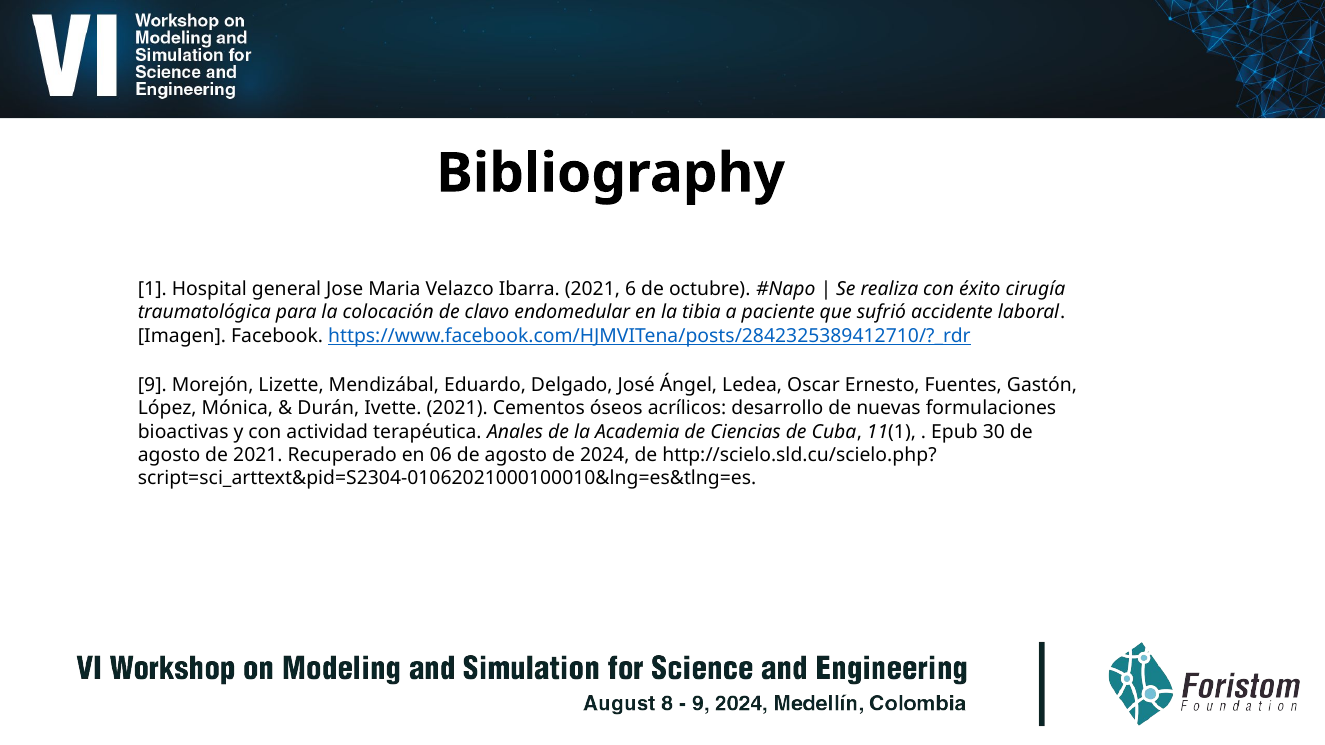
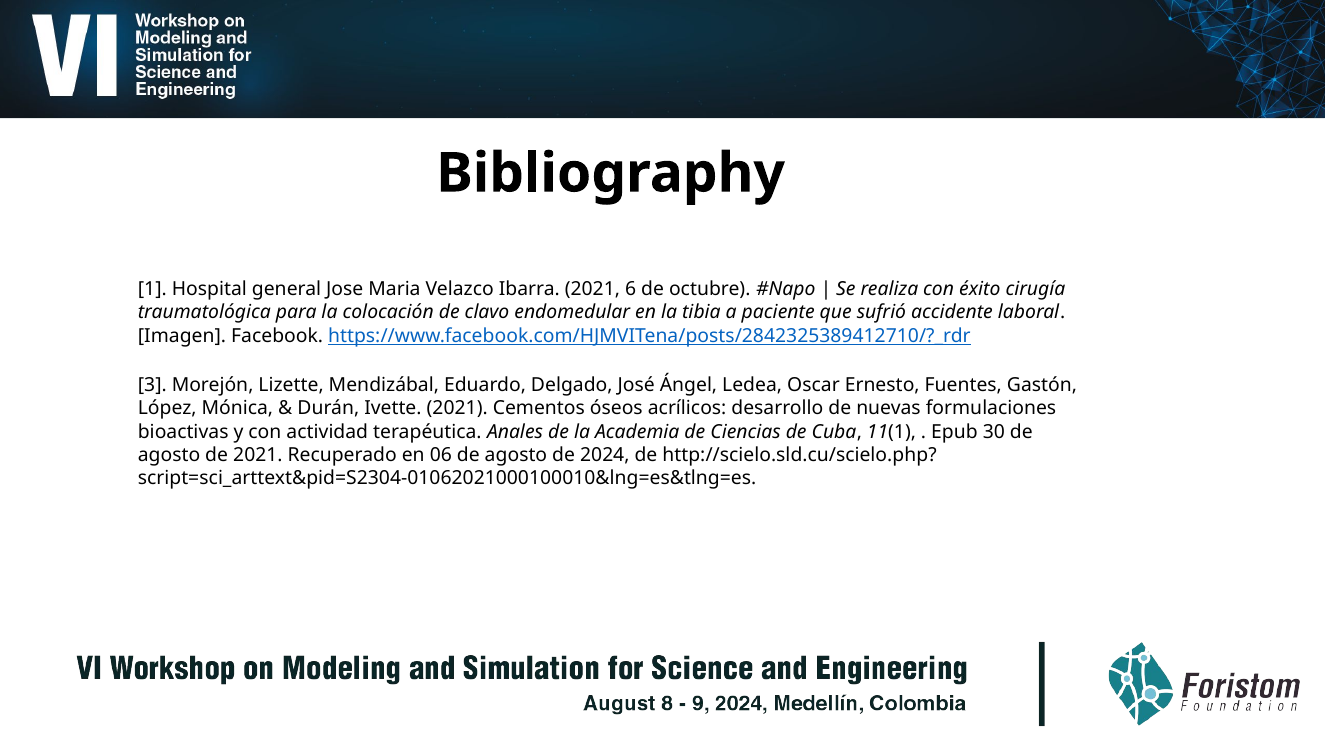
9: 9 -> 3 (152, 385)
